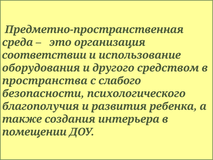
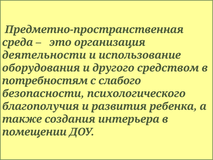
соответствии: соответствии -> деятельности (44, 55)
пространства: пространства -> потребностям (45, 81)
